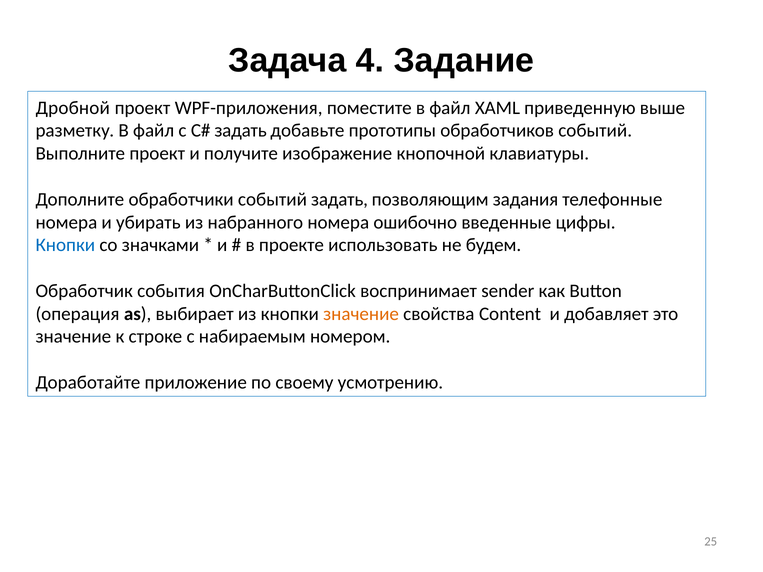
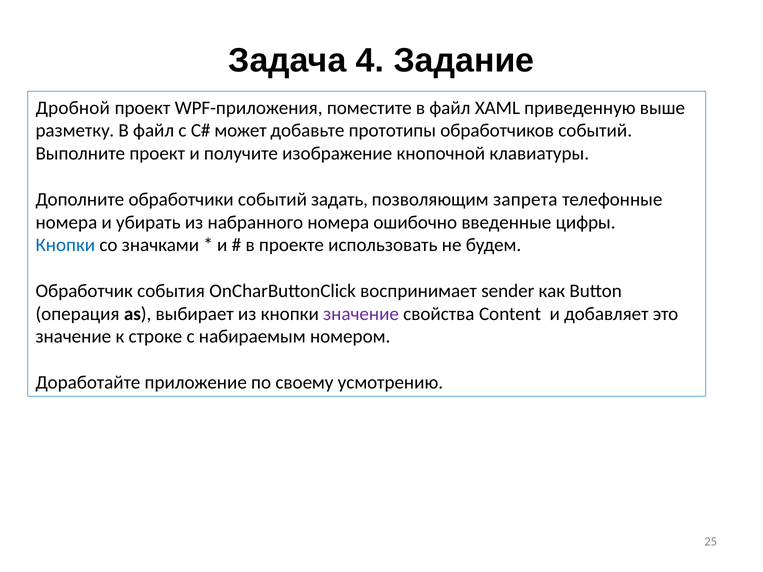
задать: задать -> может (241, 131)
задания: задания -> запрета (525, 199)
значение colour: orange -> purple (361, 314)
